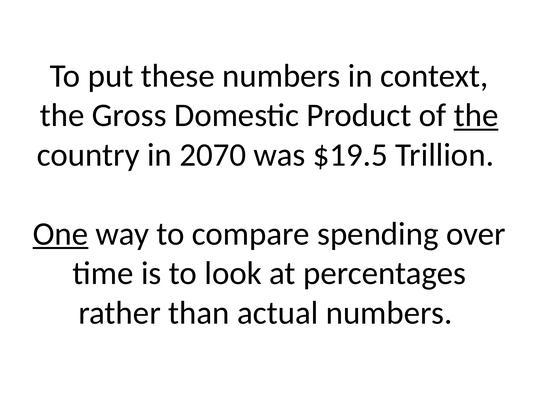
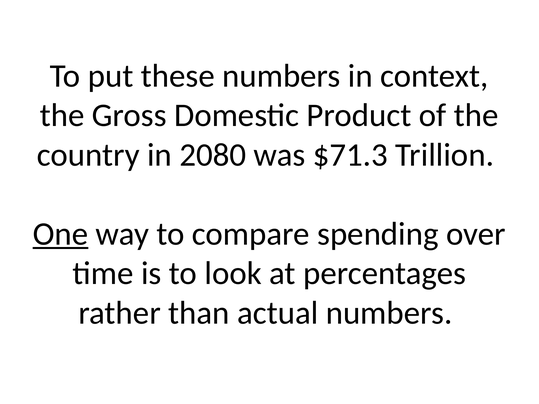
the underline: present -> none (476, 116)
2070: 2070 -> 2080 (213, 155)
$19.5: $19.5 -> $71.3 (350, 155)
